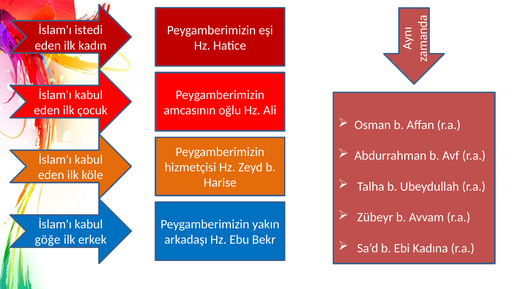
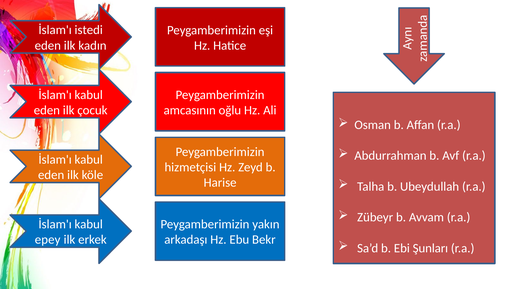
göğe: göğe -> epey (48, 239)
Kadına: Kadına -> Şunları (430, 248)
